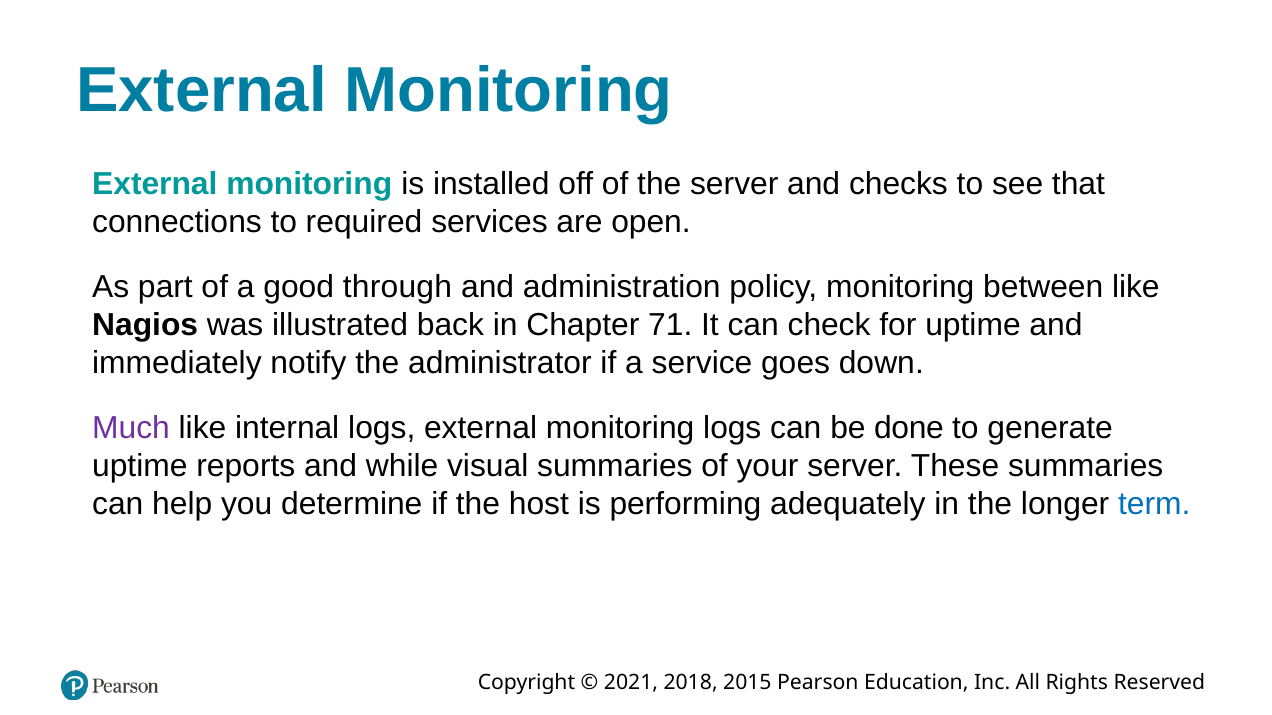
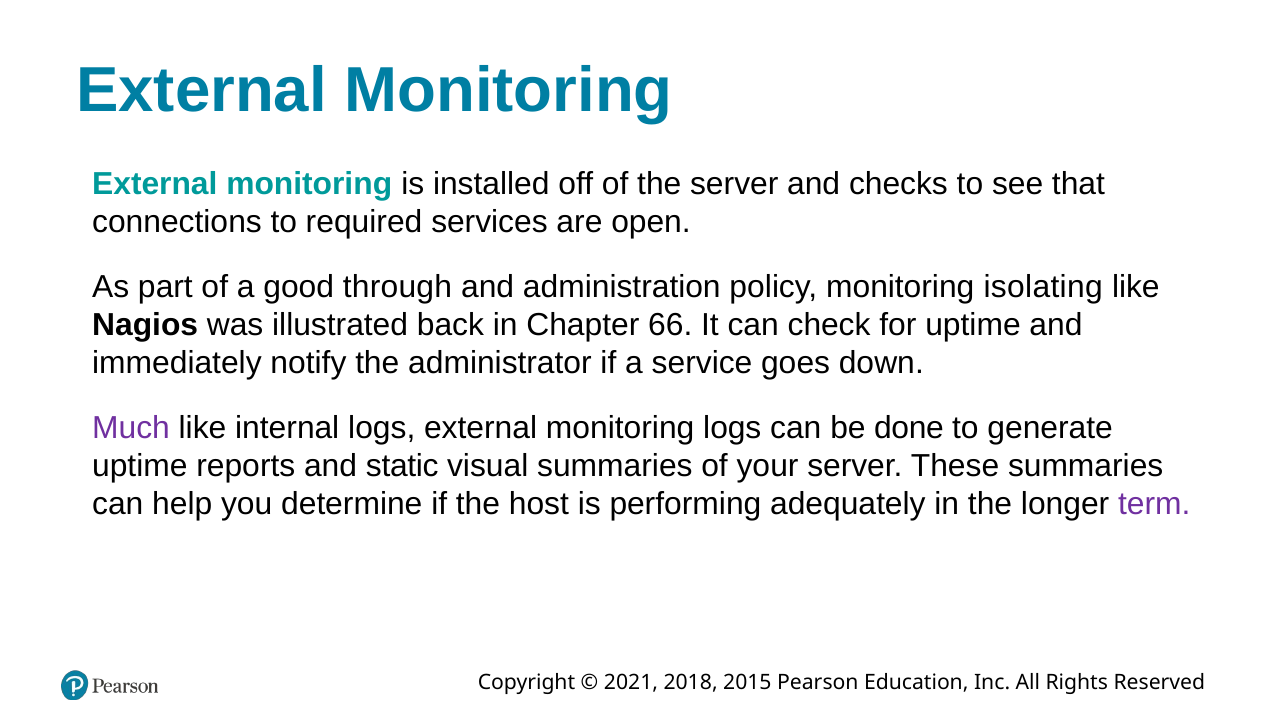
between: between -> isolating (1043, 287)
71: 71 -> 66 (670, 325)
while: while -> static (402, 466)
term colour: blue -> purple (1154, 505)
